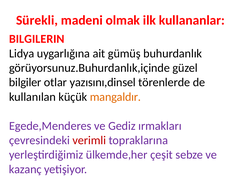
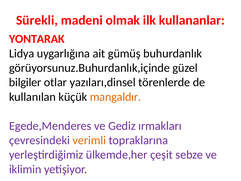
BILGILERIN: BILGILERIN -> YONTARAK (37, 39)
yazısını,dinsel: yazısını,dinsel -> yazıları,dinsel (103, 82)
verimli colour: red -> orange (89, 140)
kazanç: kazanç -> iklimin (25, 169)
